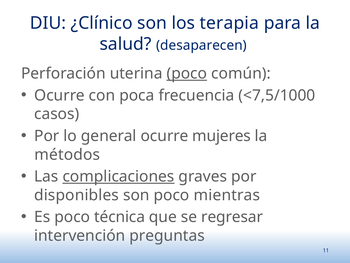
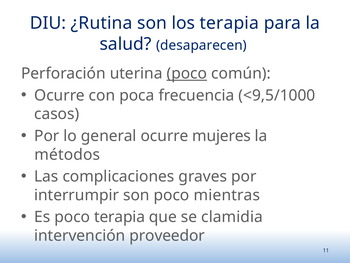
¿Clínico: ¿Clínico -> ¿Rutina (102, 23)
<7,5/1000: <7,5/1000 -> <9,5/1000 (277, 95)
complicaciones underline: present -> none (118, 176)
disponibles: disponibles -> interrumpir (77, 195)
poco técnica: técnica -> terapia (120, 217)
regresar: regresar -> clamidia (232, 217)
preguntas: preguntas -> proveedor (167, 235)
